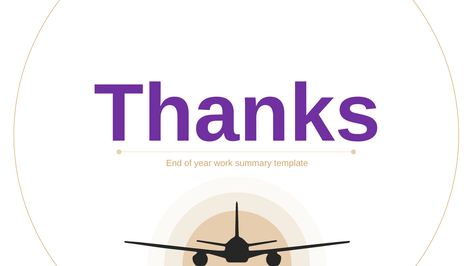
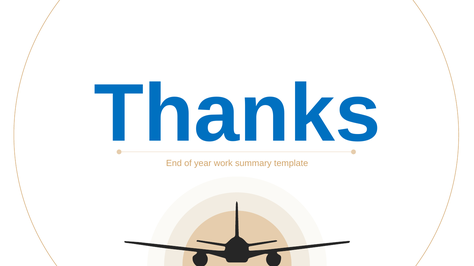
Thanks colour: purple -> blue (237, 114)
